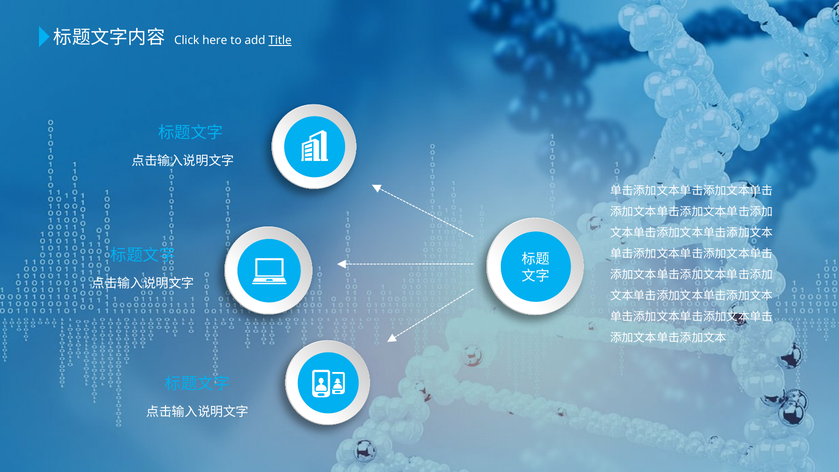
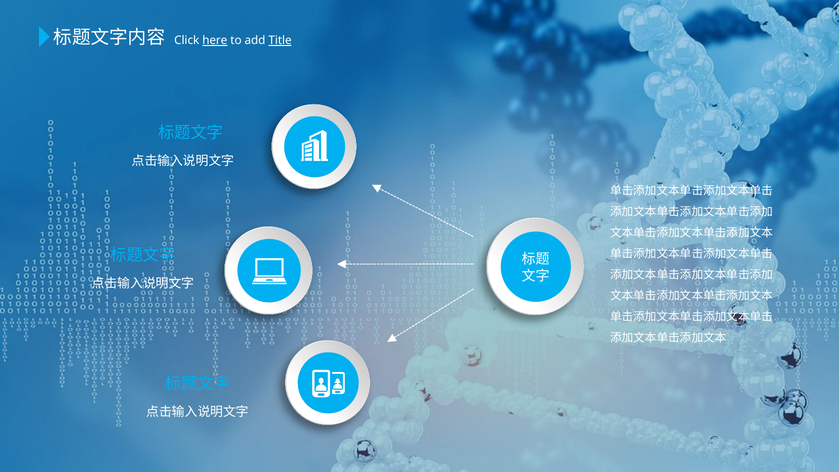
here underline: none -> present (215, 40)
